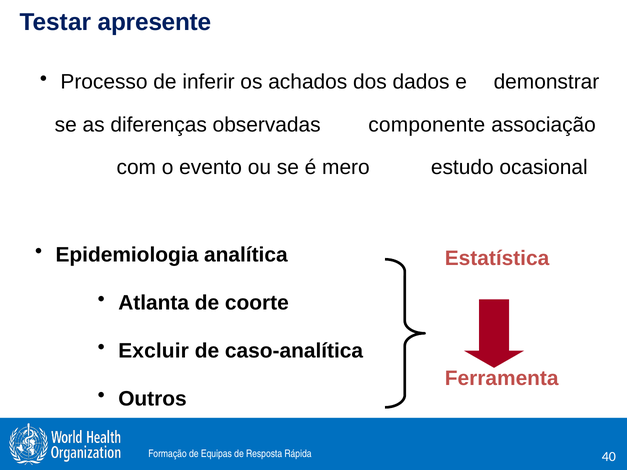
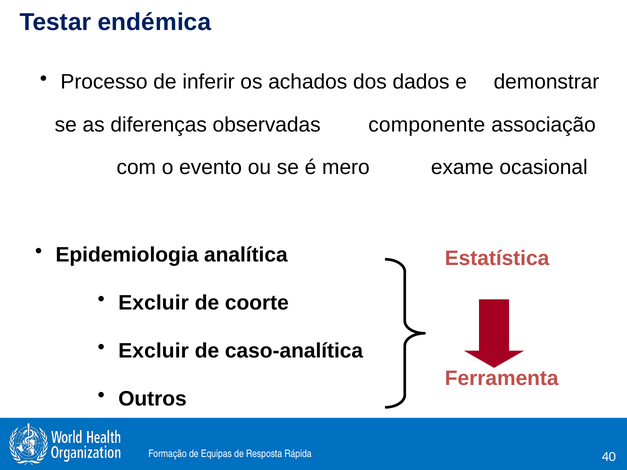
apresente: apresente -> endémica (154, 22)
estudo: estudo -> exame (462, 167)
Atlanta: Atlanta -> Excluir (154, 303)
